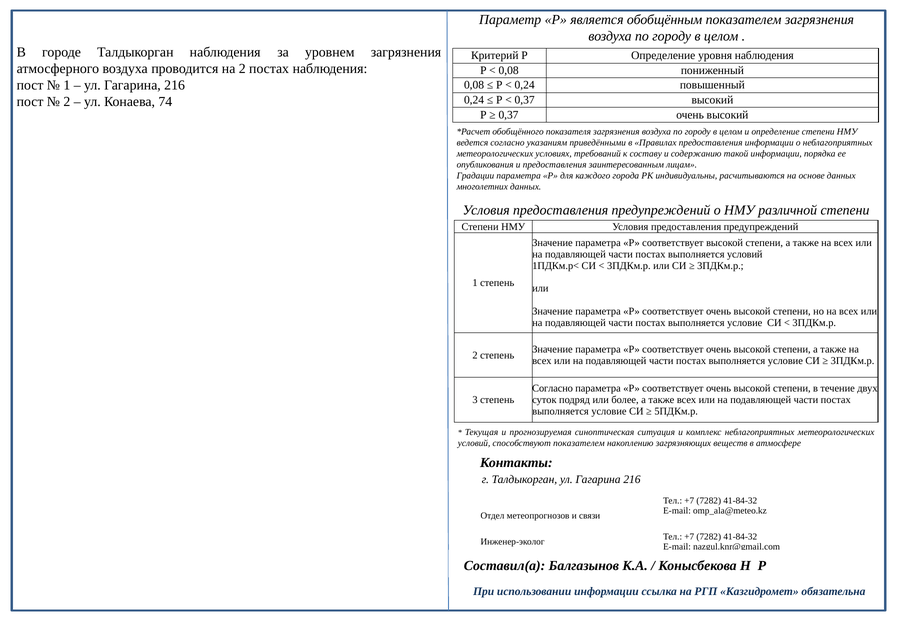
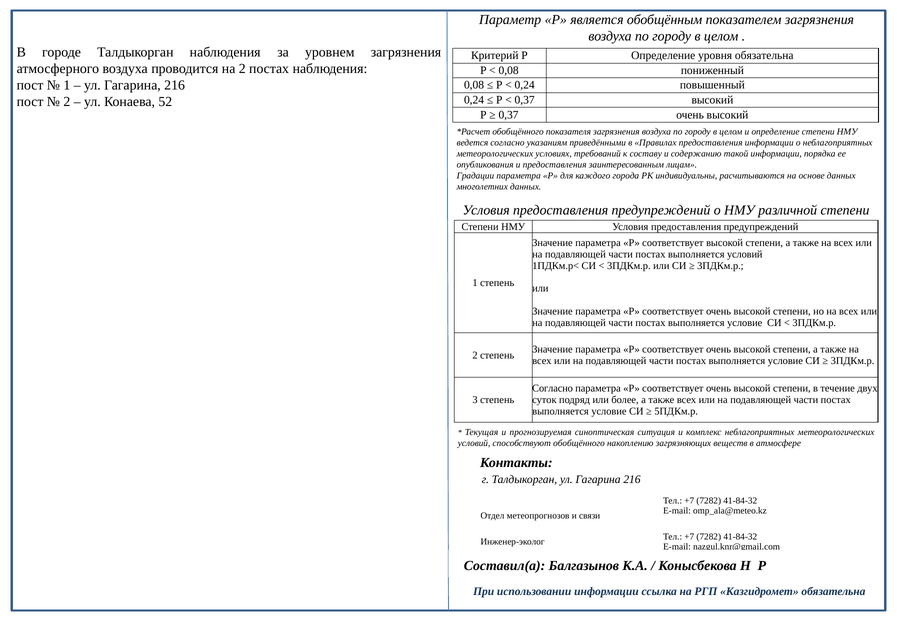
уровня наблюдения: наблюдения -> обязательна (764, 56)
74: 74 -> 52 (165, 102)
способствуют показателем: показателем -> обобщённого (579, 443)
